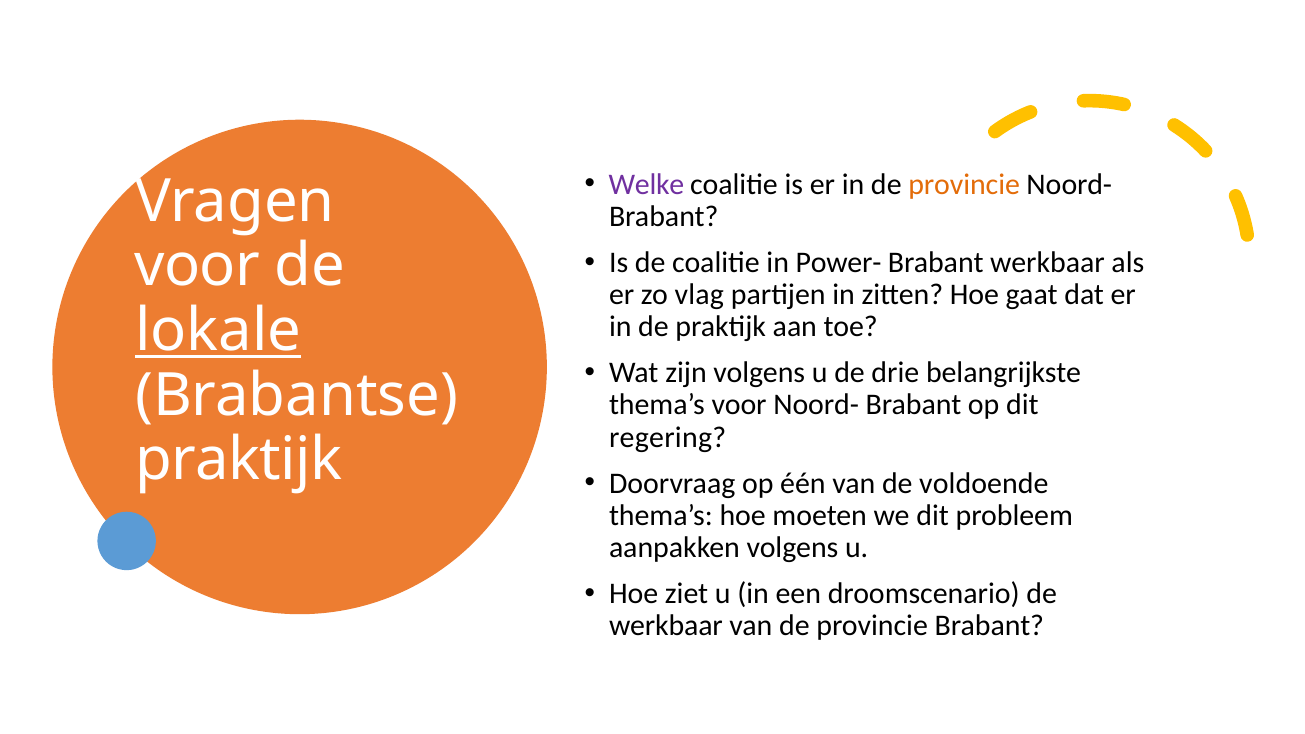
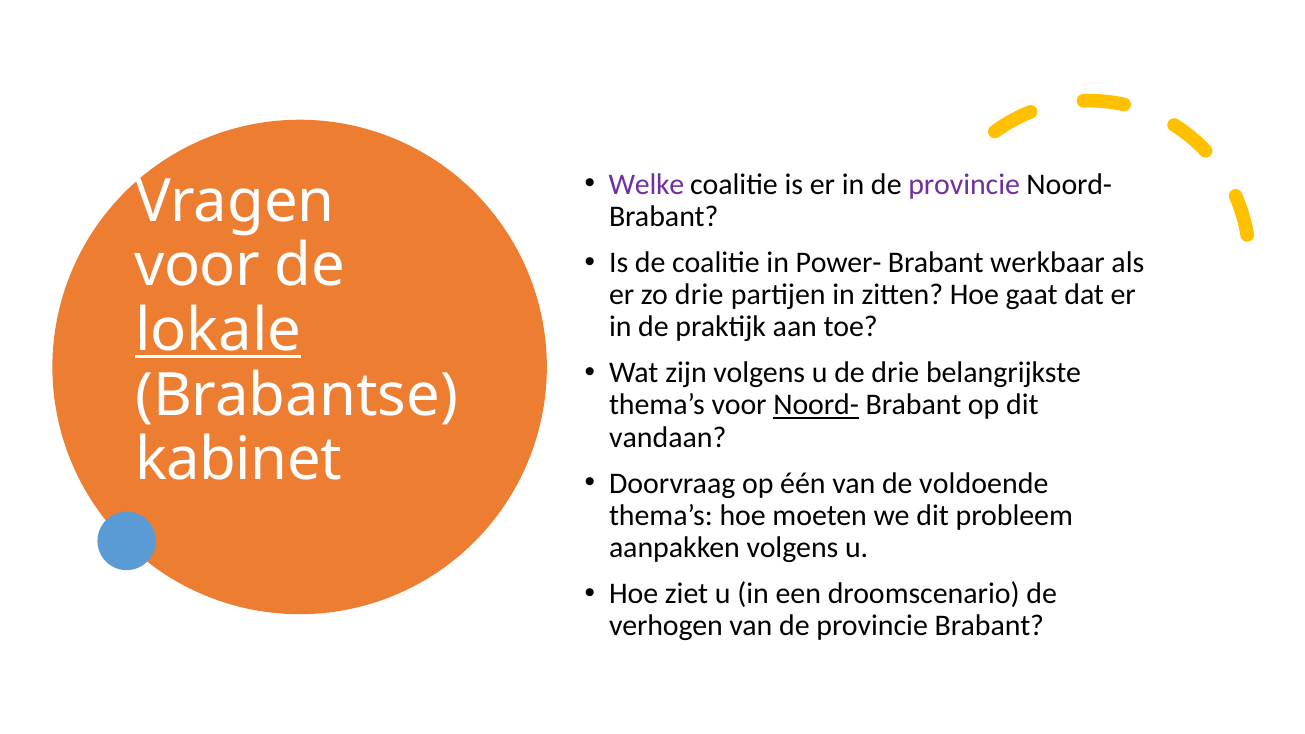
provincie colour: orange -> purple (964, 184)
zo vlag: vlag -> drie (699, 295)
Noord- underline: none -> present (816, 405)
regering: regering -> vandaan (668, 437)
praktijk: praktijk -> kabinet (239, 460)
werkbaar: werkbaar -> verhogen (666, 626)
